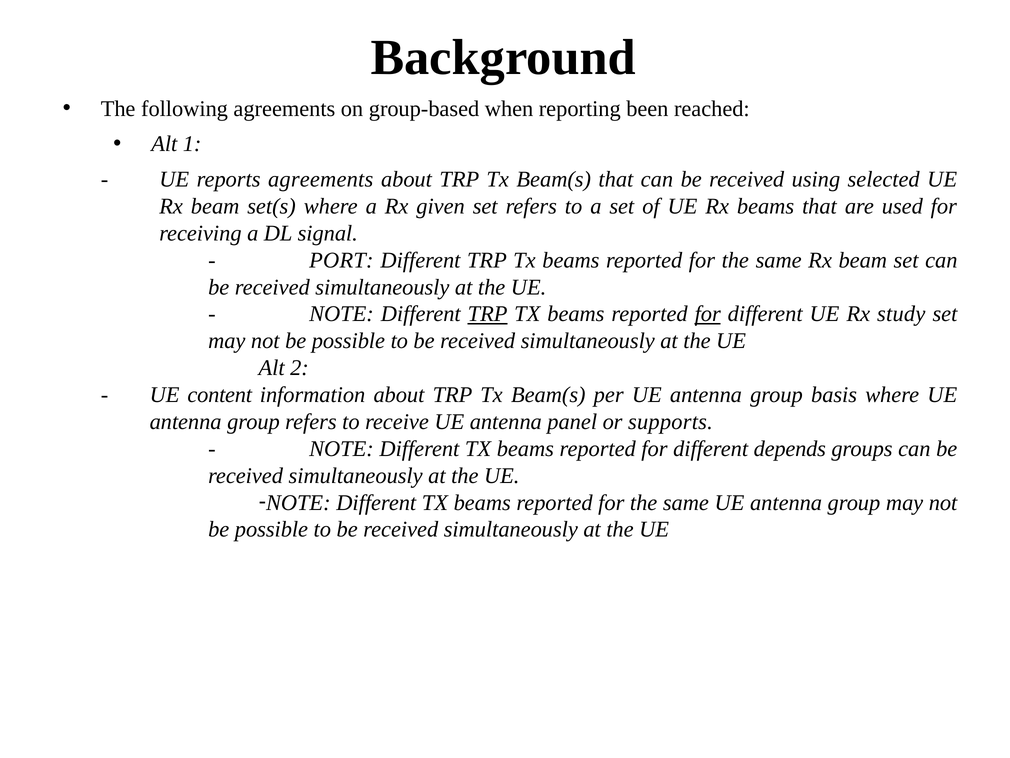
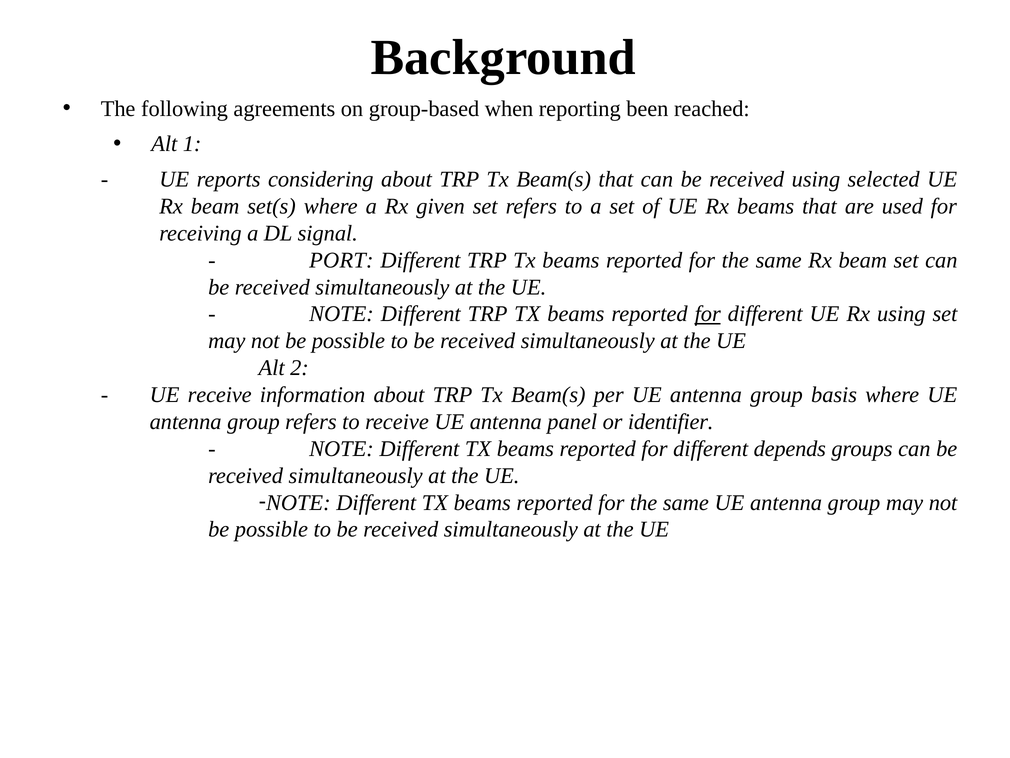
reports agreements: agreements -> considering (321, 179)
TRP underline: present -> none (488, 314)
Rx study: study -> using (901, 314)
UE content: content -> receive (220, 395)
supports: supports -> identifier (671, 422)
